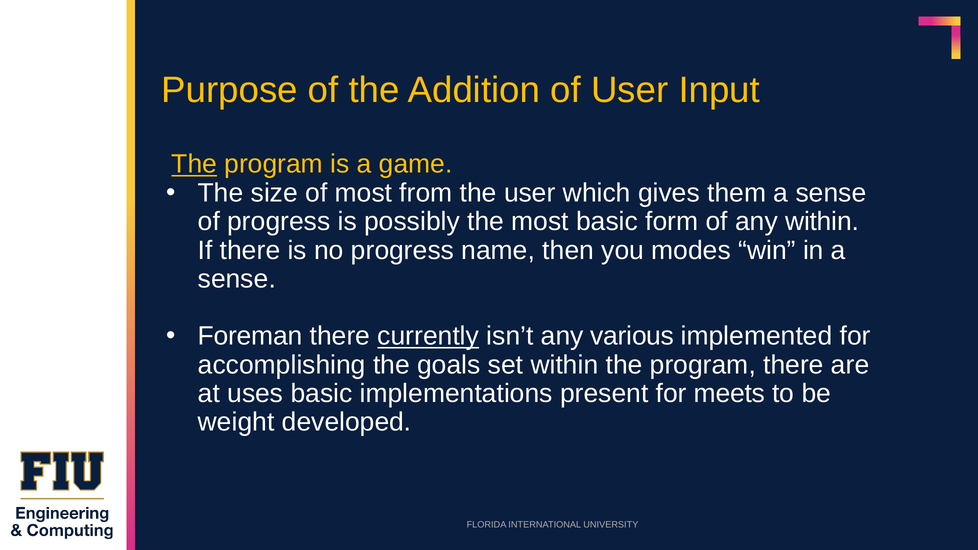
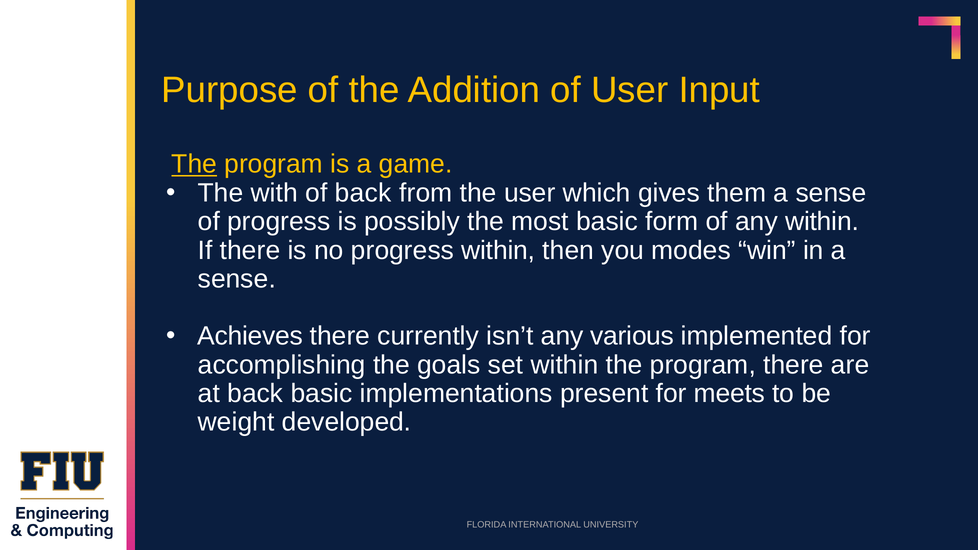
size: size -> with (274, 193)
of most: most -> back (363, 193)
progress name: name -> within (498, 250)
Foreman: Foreman -> Achieves (250, 336)
currently underline: present -> none (428, 336)
at uses: uses -> back (255, 394)
